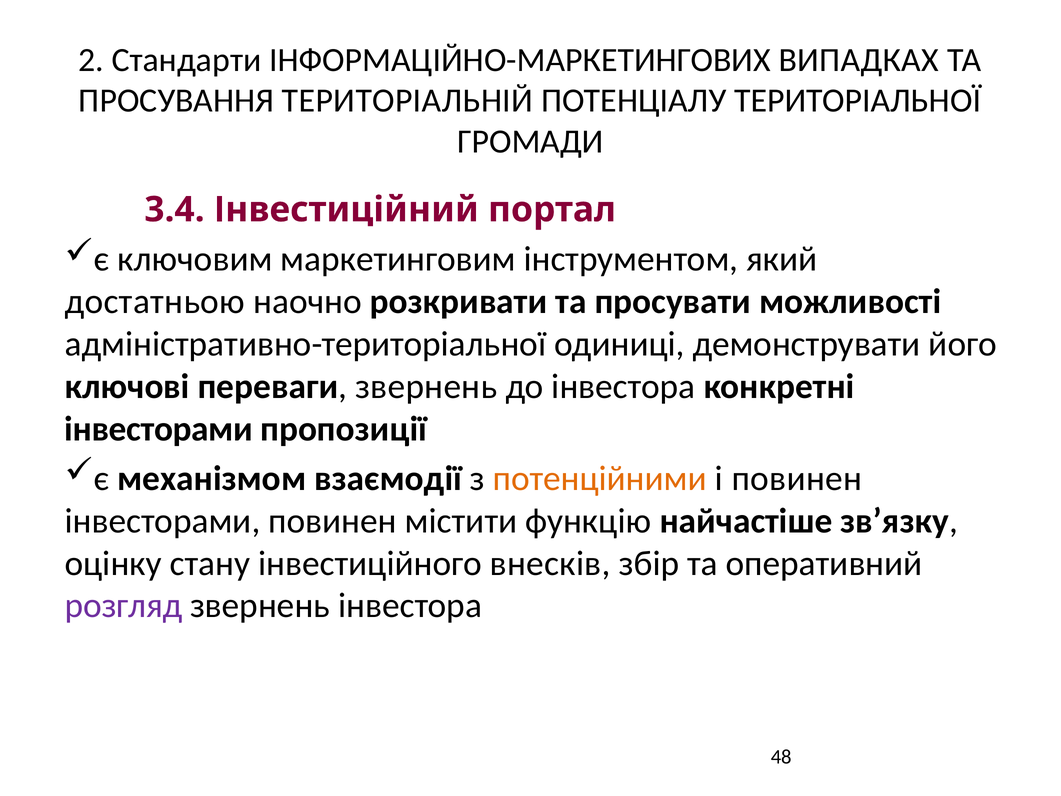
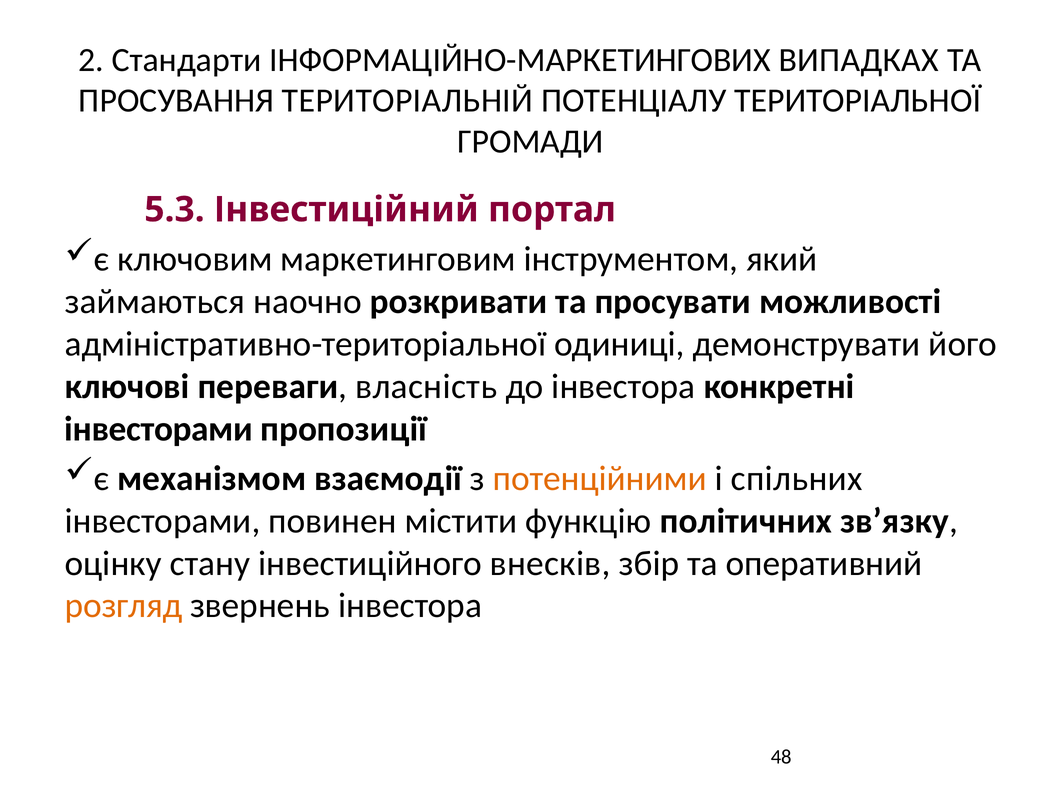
3.4: 3.4 -> 5.3 (174, 210)
достатньою: достатньою -> займаються (155, 301)
переваги звернень: звернень -> власність (426, 386)
і повинен: повинен -> спільних (797, 478)
найчастіше: найчастіше -> політичних (746, 521)
розгляд colour: purple -> orange (124, 606)
